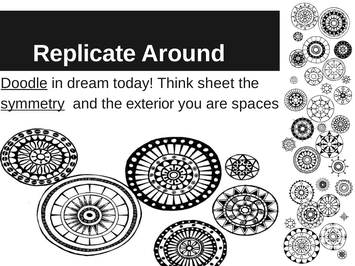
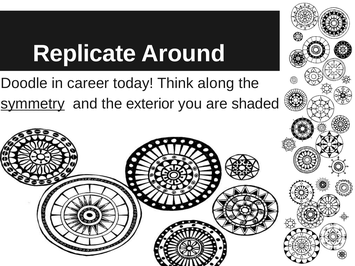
Doodle underline: present -> none (24, 83)
dream: dream -> career (88, 83)
sheet: sheet -> along (216, 83)
spaces: spaces -> shaded (255, 104)
